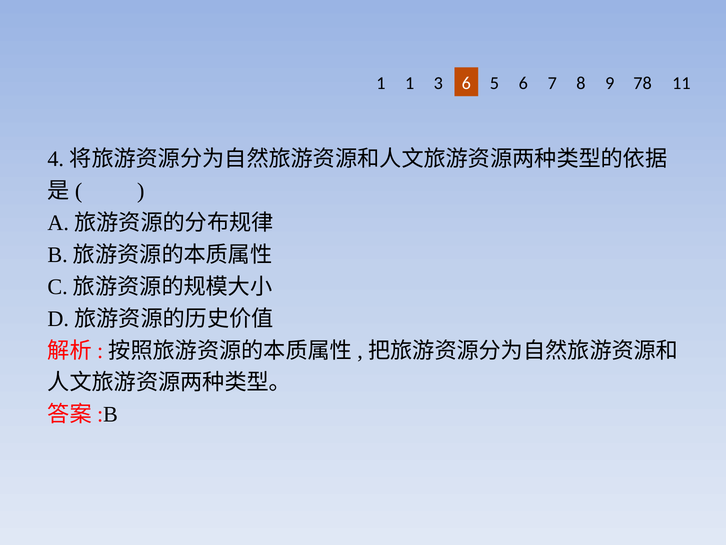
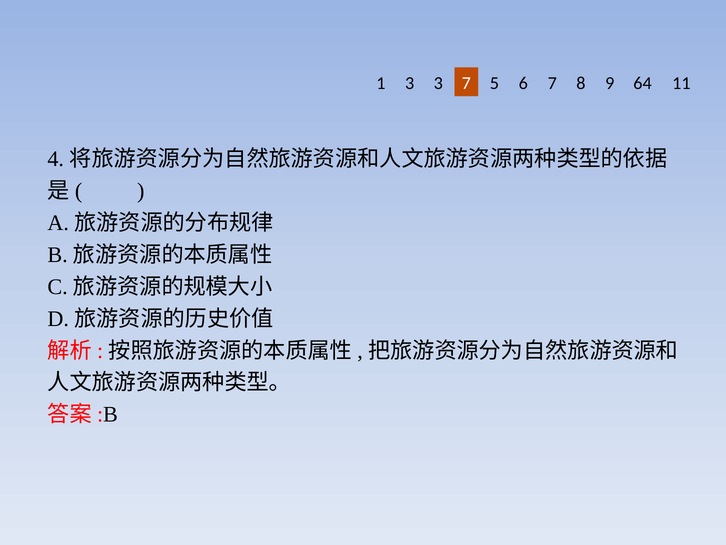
1 1: 1 -> 3 (410, 83)
3 6: 6 -> 7 (466, 83)
78: 78 -> 64 (643, 83)
